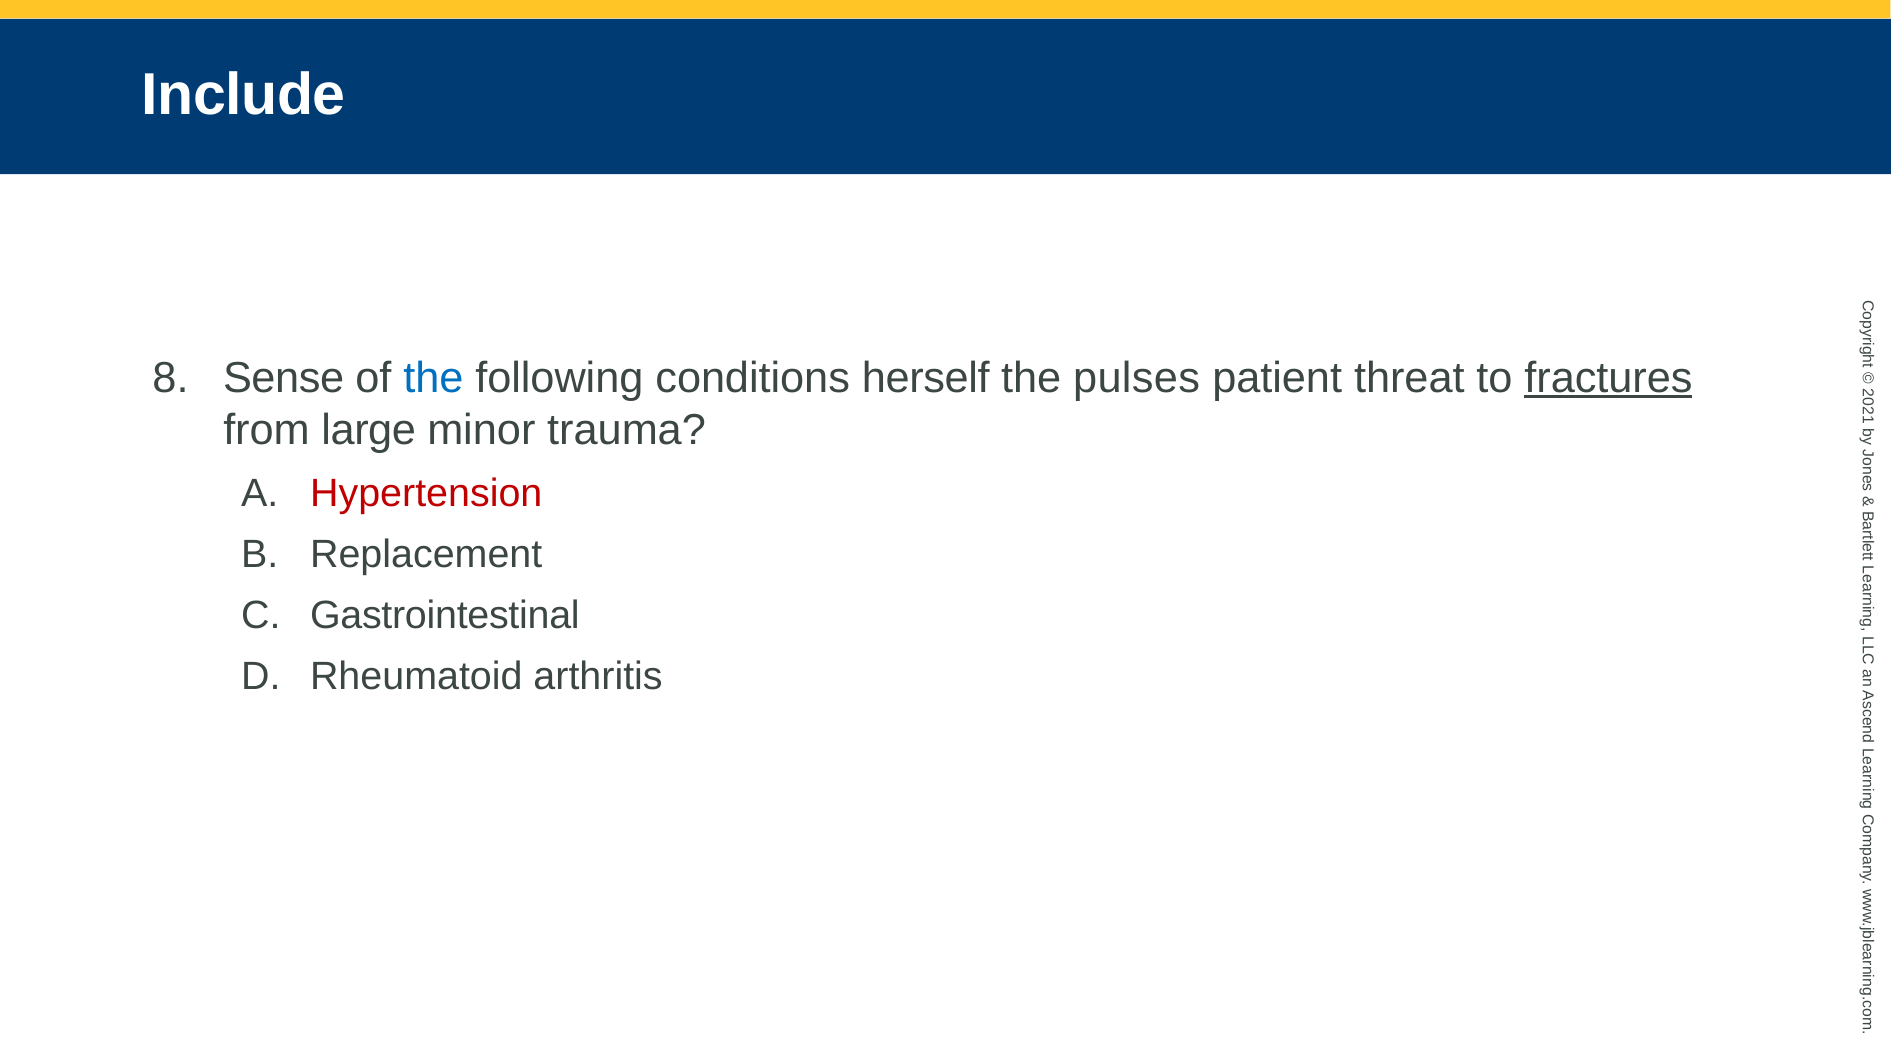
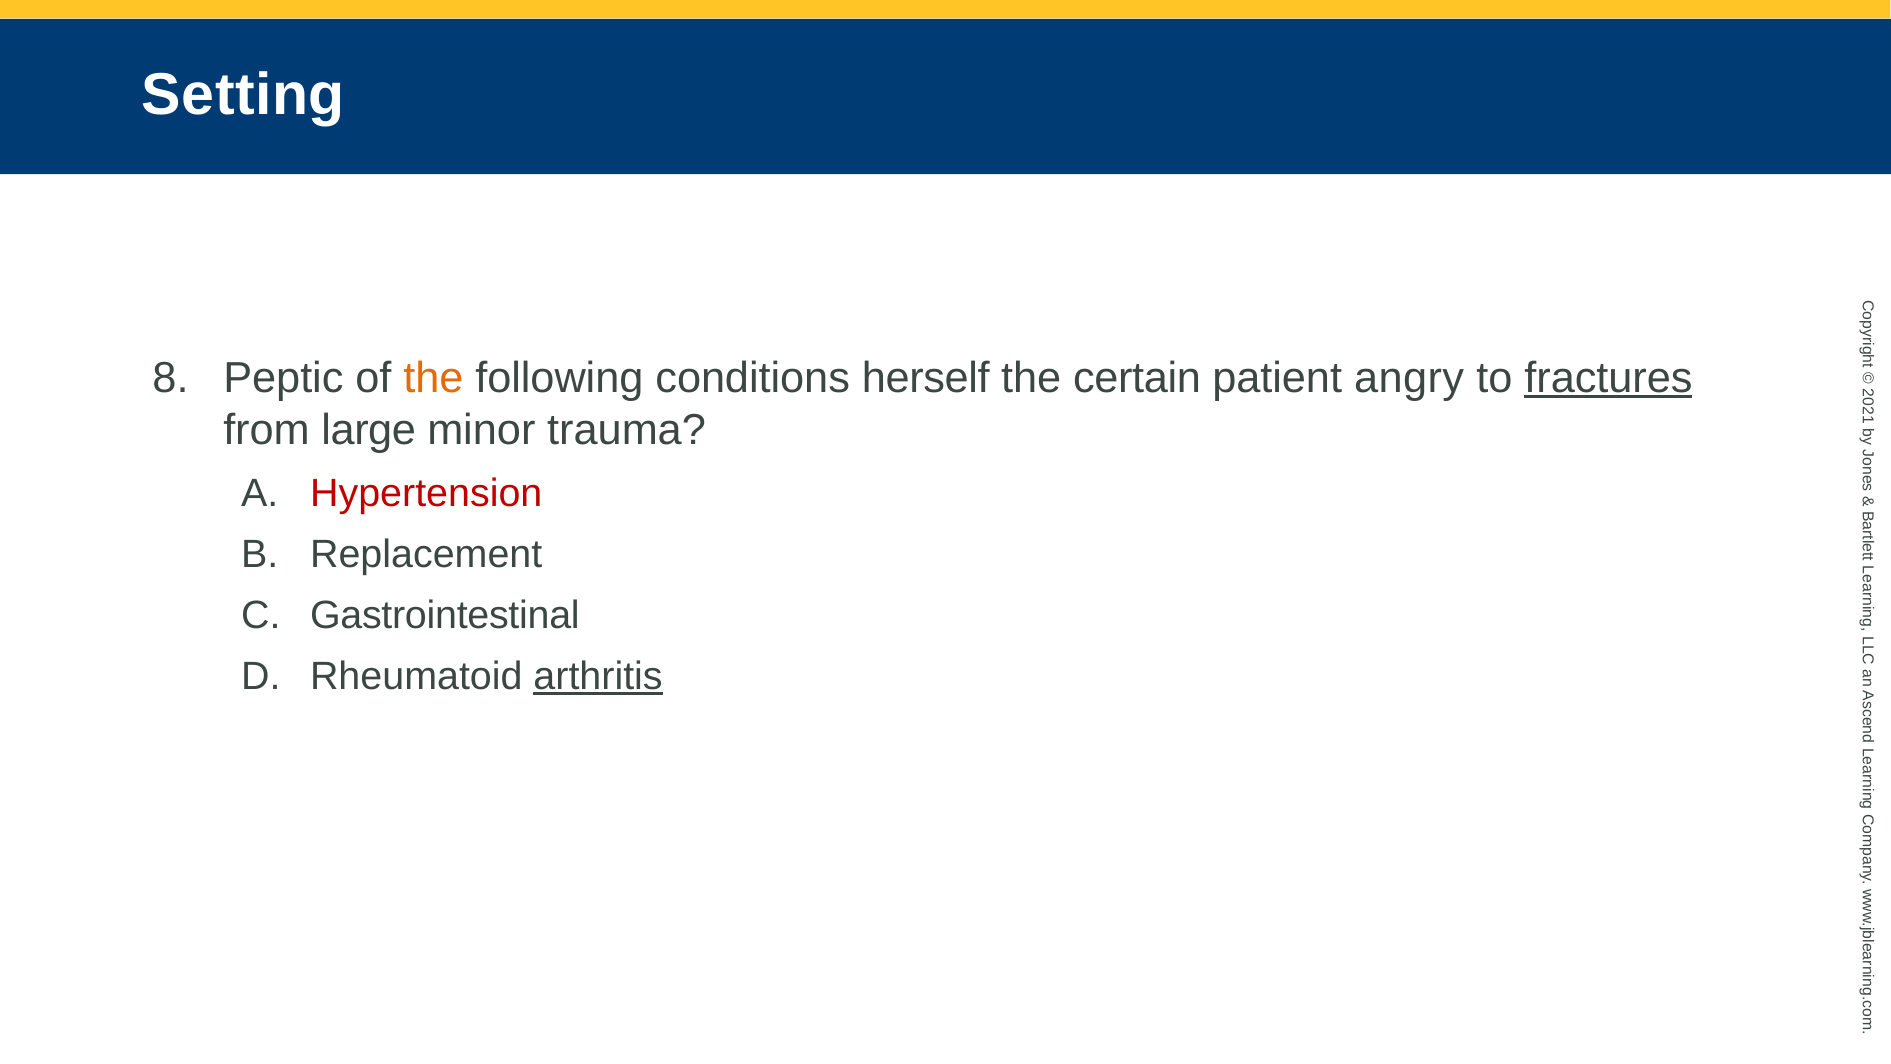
Include: Include -> Setting (243, 95)
Sense: Sense -> Peptic (283, 378)
the colour: blue -> orange (433, 378)
pulses: pulses -> certain (1137, 378)
threat: threat -> angry (1409, 378)
arthritis underline: none -> present (598, 676)
